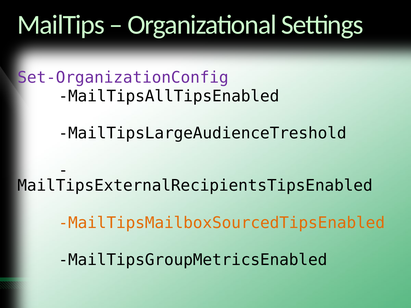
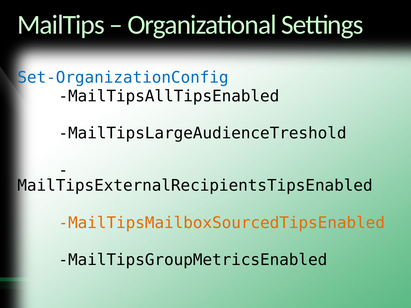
Set-OrganizationConfig colour: purple -> blue (123, 78)
